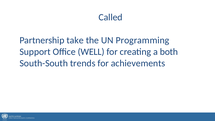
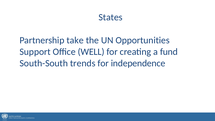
Called: Called -> States (111, 17)
Programming: Programming -> Opportunities (143, 40)
both: both -> fund (169, 52)
achievements: achievements -> independence (138, 63)
